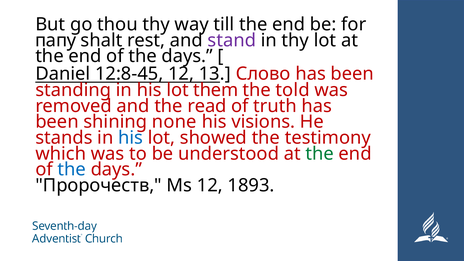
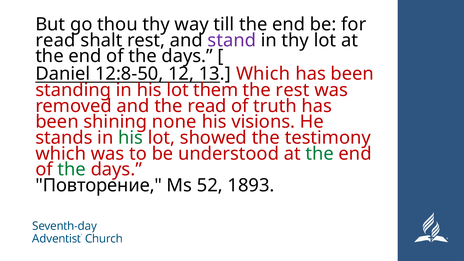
папу: папу -> read (56, 40)
12:8-45: 12:8-45 -> 12:8-50 (129, 74)
13 Слово: Слово -> Which (263, 74)
the told: told -> rest (293, 90)
his colour: blue -> green (131, 138)
the colour: blue -> green (72, 169)
Пророчеств: Пророчеств -> Повторение (99, 185)
Ms 12: 12 -> 52 (210, 185)
